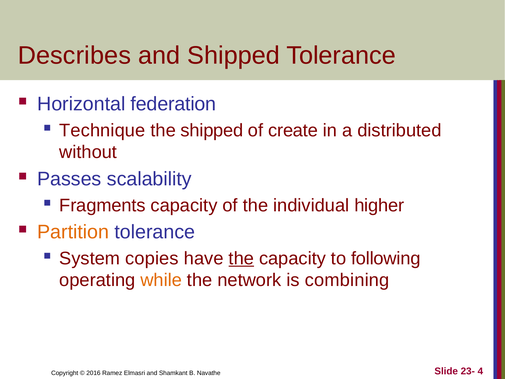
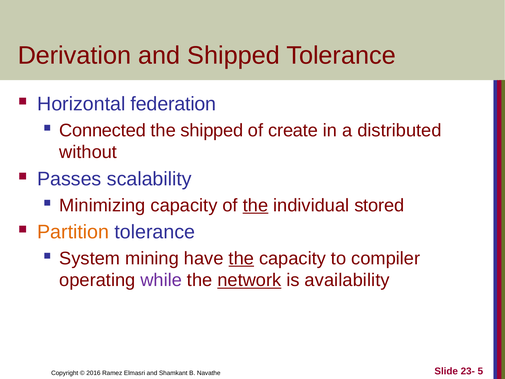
Describes: Describes -> Derivation (74, 56)
Technique: Technique -> Connected (102, 130)
Fragments: Fragments -> Minimizing (102, 205)
the underline: none -> present (255, 205)
higher: higher -> stored (379, 205)
copies: copies -> mining (152, 258)
following: following -> compiler (386, 258)
while colour: orange -> purple (161, 280)
network underline: none -> present (249, 280)
combining: combining -> availability (347, 280)
4: 4 -> 5 (480, 371)
